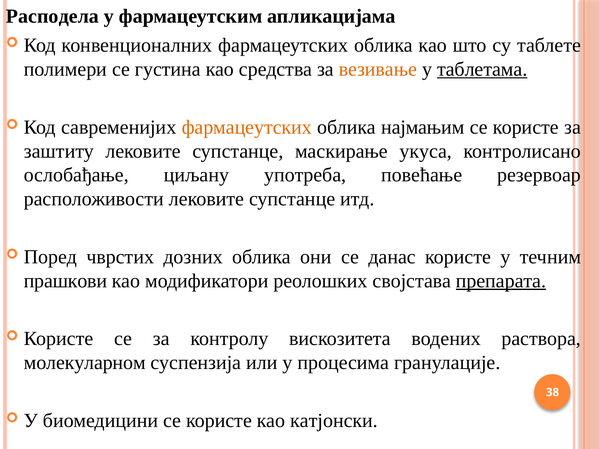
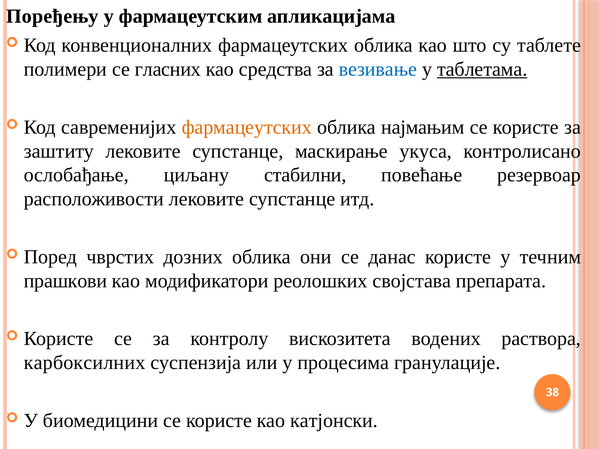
Расподела: Расподела -> Поређењу (52, 16)
густина: густина -> гласних (168, 69)
везивање colour: orange -> blue (378, 69)
употреба: употреба -> стабилни (305, 175)
препарата underline: present -> none (501, 281)
молекуларном: молекуларном -> карбоксилних (85, 363)
